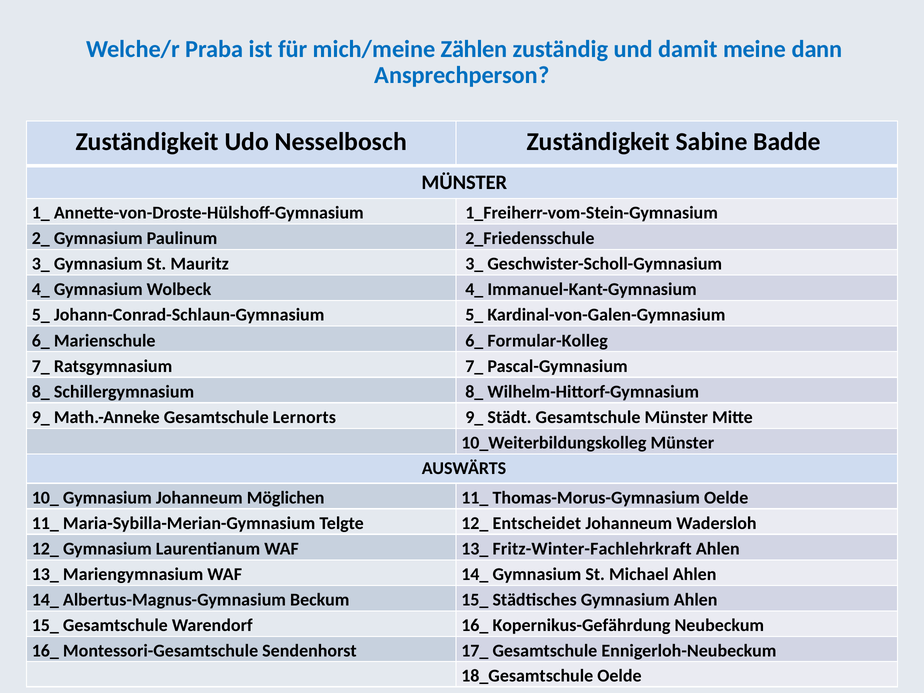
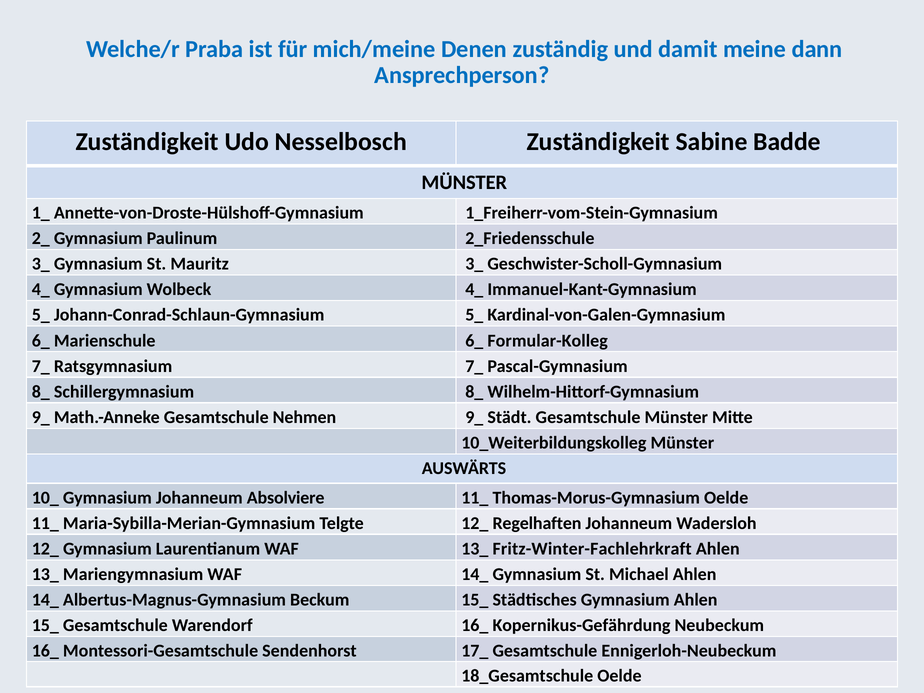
Zählen: Zählen -> Denen (474, 49)
Lernorts: Lernorts -> Nehmen (304, 417)
Möglichen: Möglichen -> Absolviere (286, 498)
Entscheidet: Entscheidet -> Regelhaften (537, 523)
